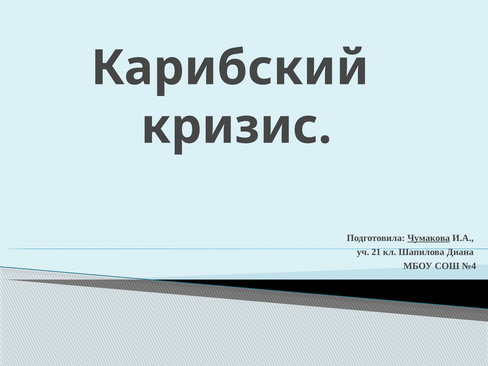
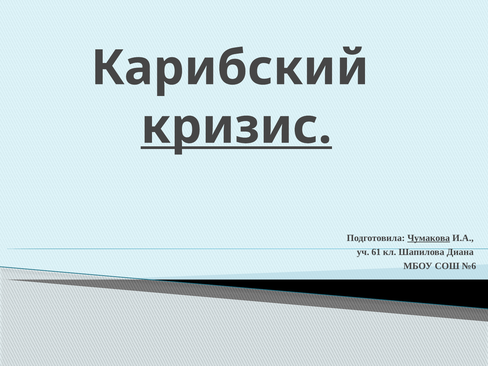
кризис underline: none -> present (236, 127)
21: 21 -> 61 (376, 252)
№4: №4 -> №6 (469, 266)
